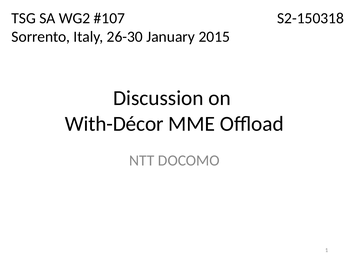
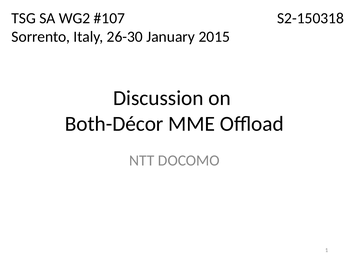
With-Décor: With-Décor -> Both-Décor (114, 124)
